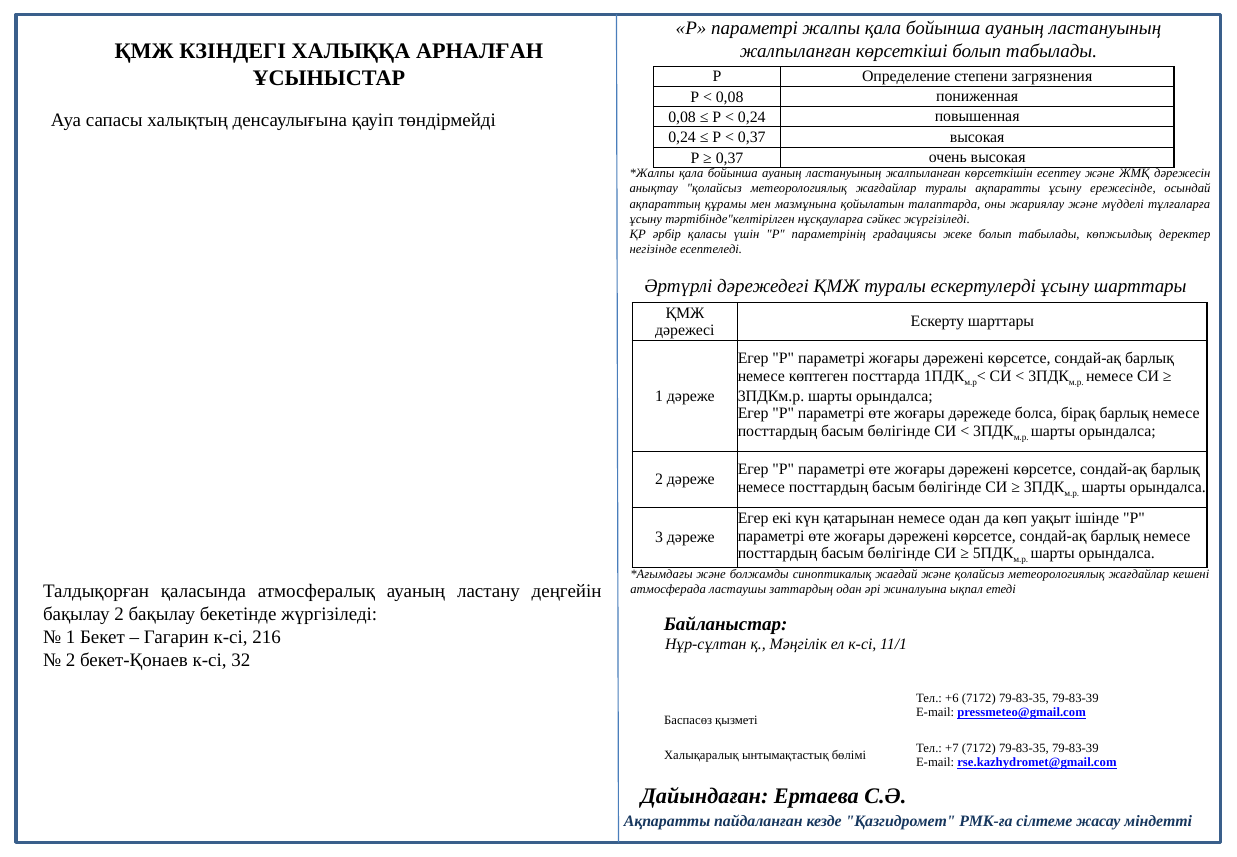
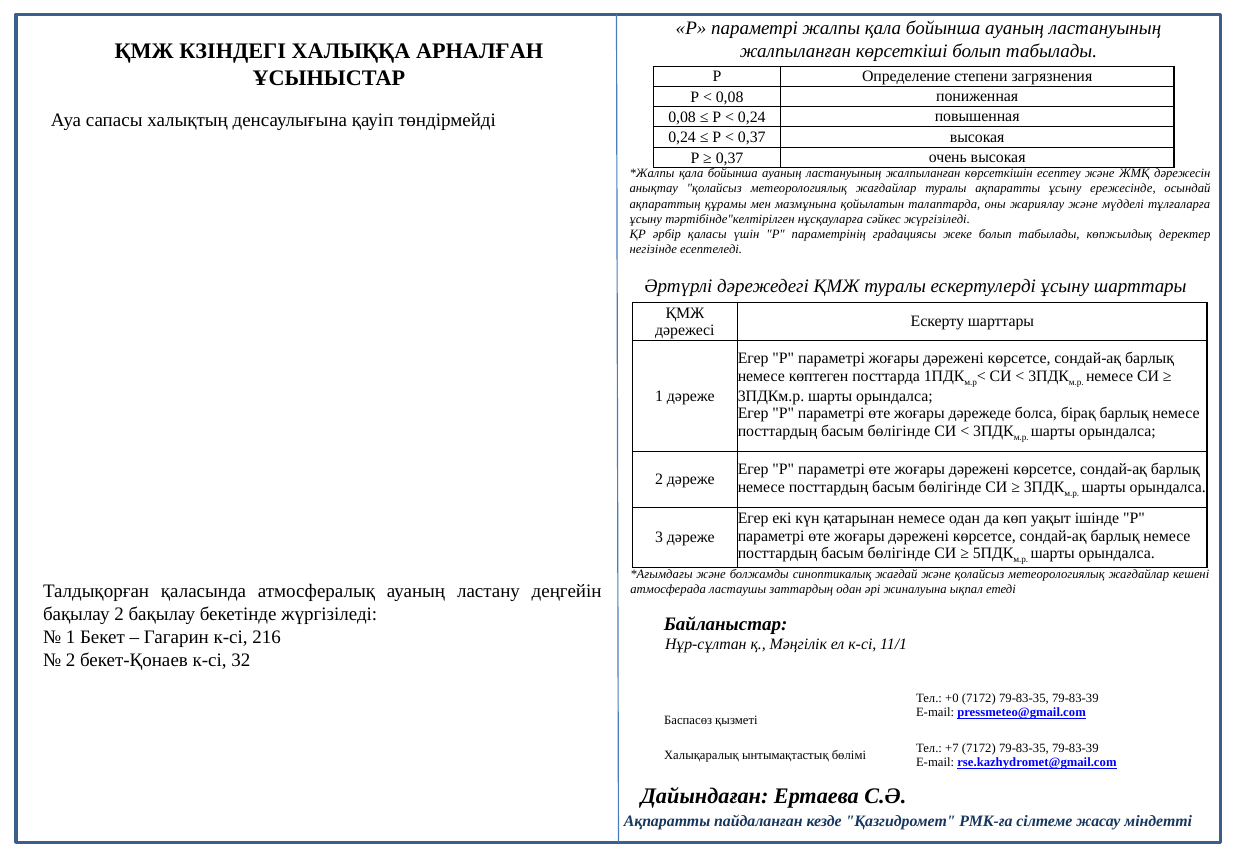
+6: +6 -> +0 (952, 698)
